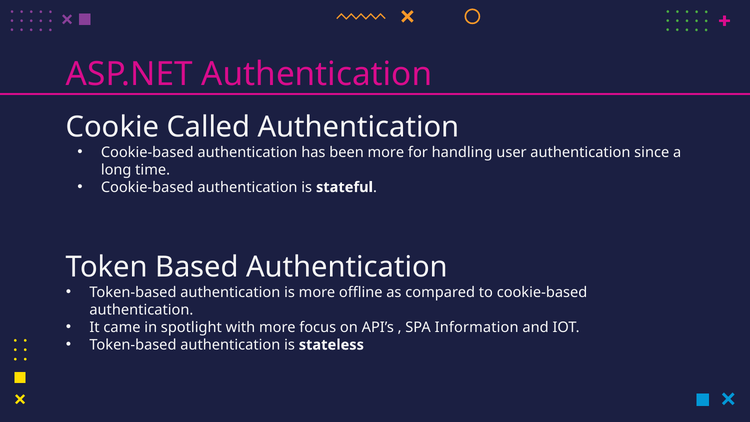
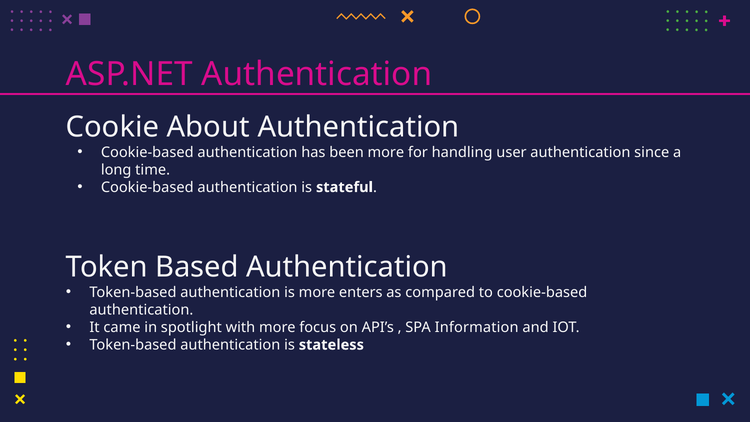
Called: Called -> About (208, 127)
offline: offline -> enters (361, 292)
